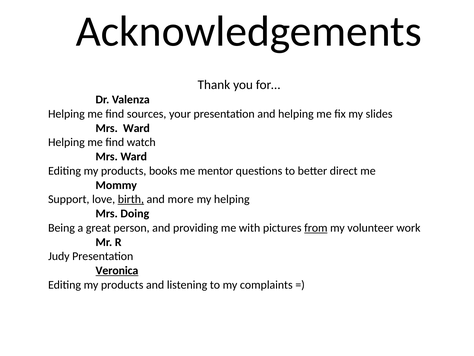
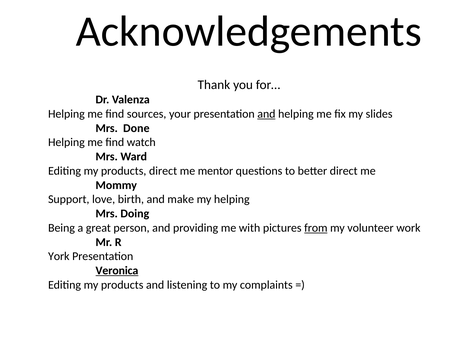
and underline: none -> present (266, 114)
Ward: Ward -> Done (136, 128)
products books: books -> direct (163, 171)
birth underline: present -> none (131, 199)
more: more -> make (181, 199)
Judy: Judy -> York (59, 256)
